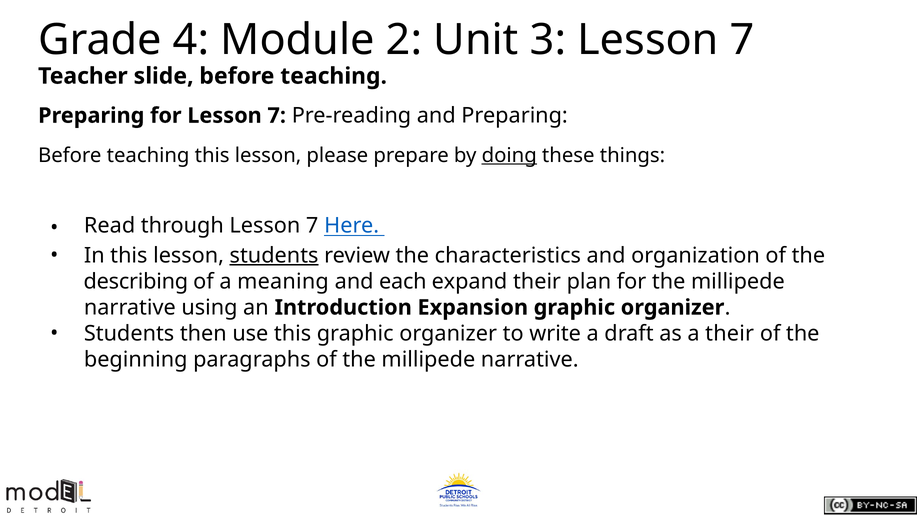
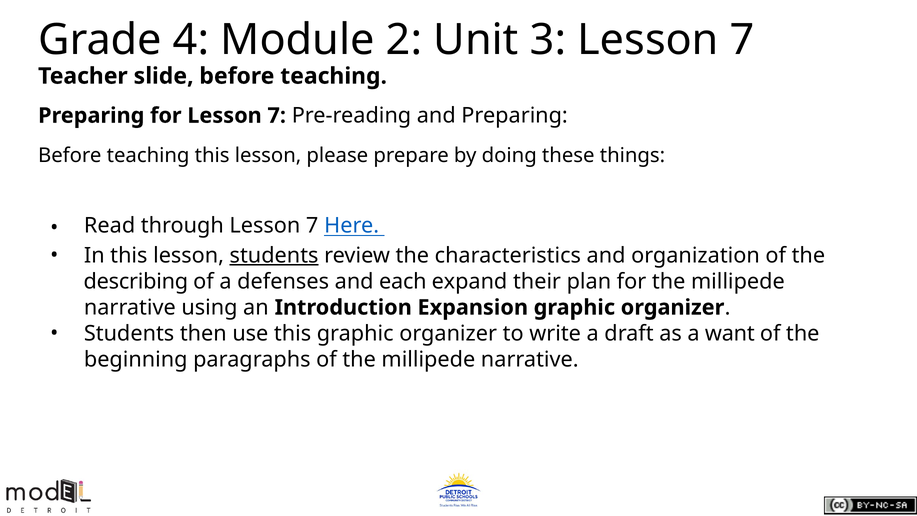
doing underline: present -> none (509, 155)
meaning: meaning -> defenses (283, 281)
a their: their -> want (730, 333)
